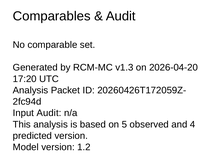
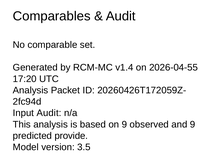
v1.3: v1.3 -> v1.4 (124, 68)
2026-04-20: 2026-04-20 -> 2026-04-55 (174, 68)
on 5: 5 -> 9 (124, 125)
and 4: 4 -> 9 (193, 125)
predicted version: version -> provide (71, 136)
1.2: 1.2 -> 3.5 (84, 148)
